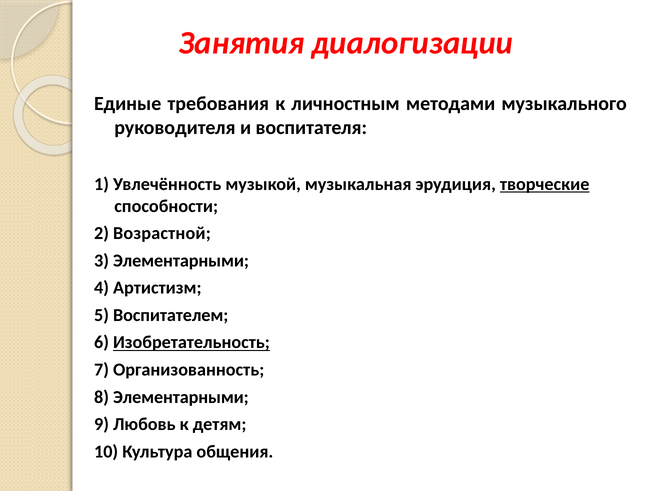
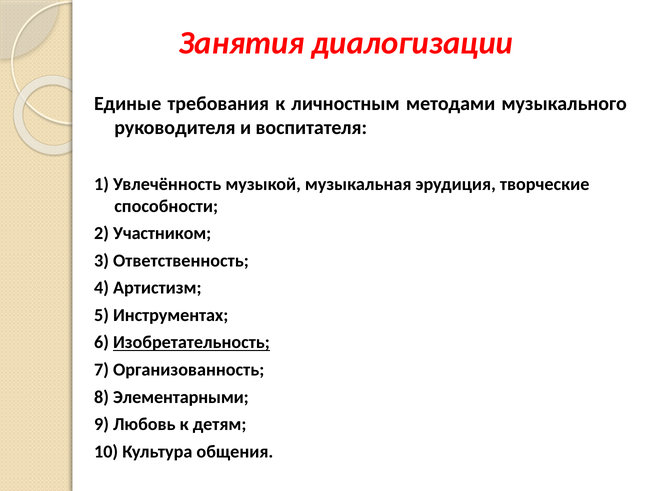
творческие underline: present -> none (545, 184)
Возрастной: Возрастной -> Участником (162, 233)
3 Элементарными: Элементарными -> Ответственность (181, 260)
Воспитателем: Воспитателем -> Инструментах (171, 315)
